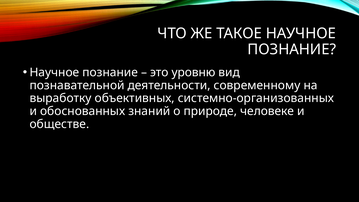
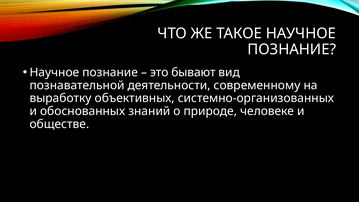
уровню: уровню -> бывают (194, 72)
